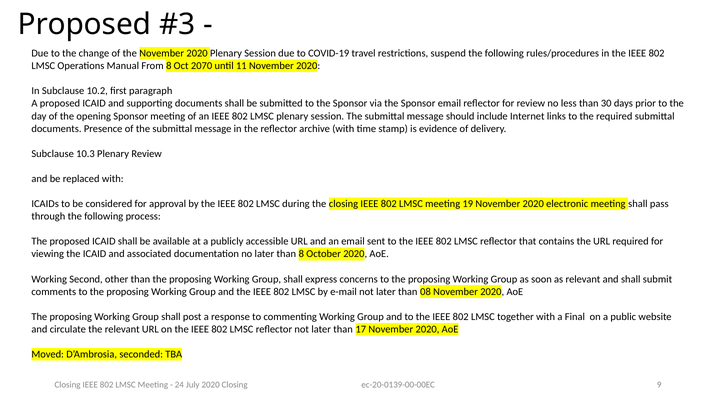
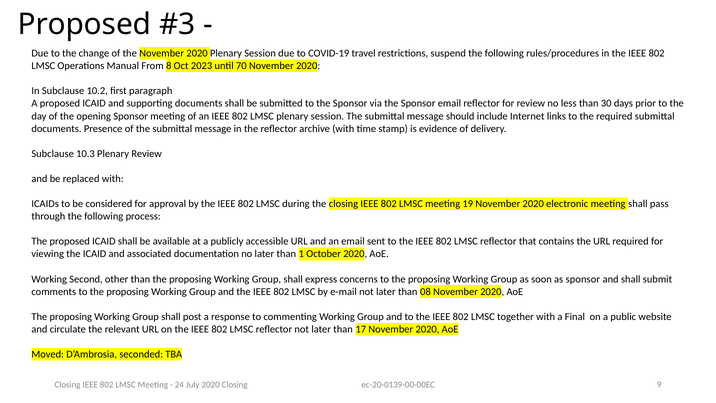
2070: 2070 -> 2023 (202, 66)
11: 11 -> 70 (241, 66)
than 8: 8 -> 1 (301, 254)
as relevant: relevant -> sponsor (583, 279)
